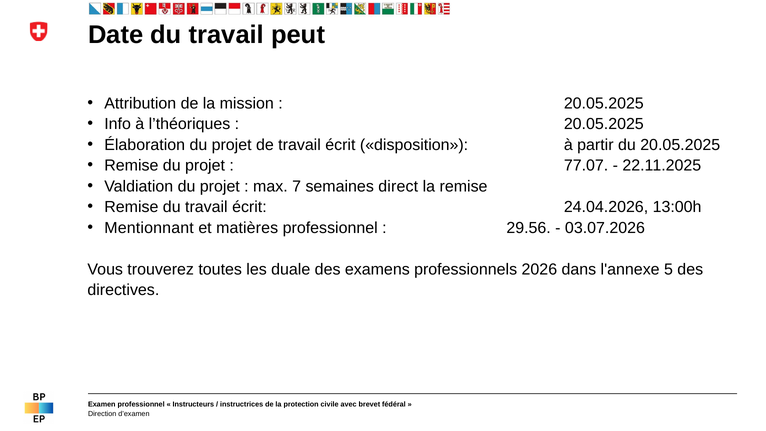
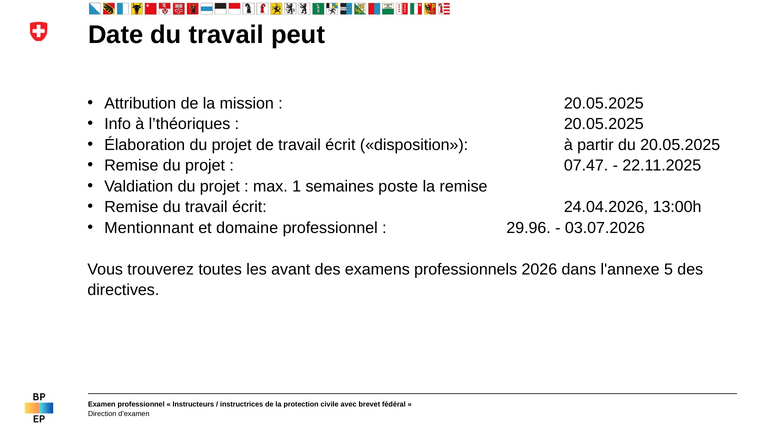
77.07: 77.07 -> 07.47 (586, 166)
7: 7 -> 1 (297, 186)
direct: direct -> poste (398, 186)
matières: matières -> domaine (247, 228)
29.56: 29.56 -> 29.96 (529, 228)
duale: duale -> avant (291, 269)
